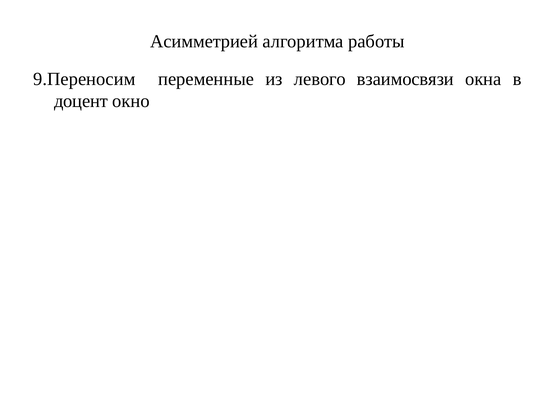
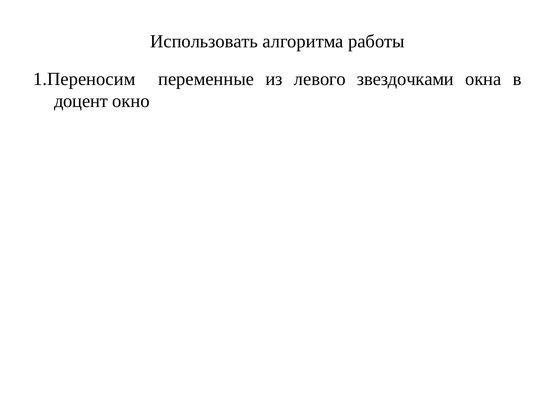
Асимметрией: Асимметрией -> Использовать (204, 42)
9.Переносим: 9.Переносим -> 1.Переносим (84, 79)
взаимосвязи: взаимосвязи -> звездочками (405, 79)
